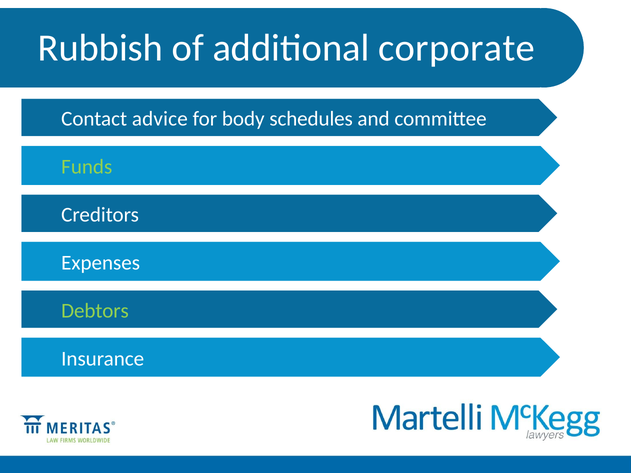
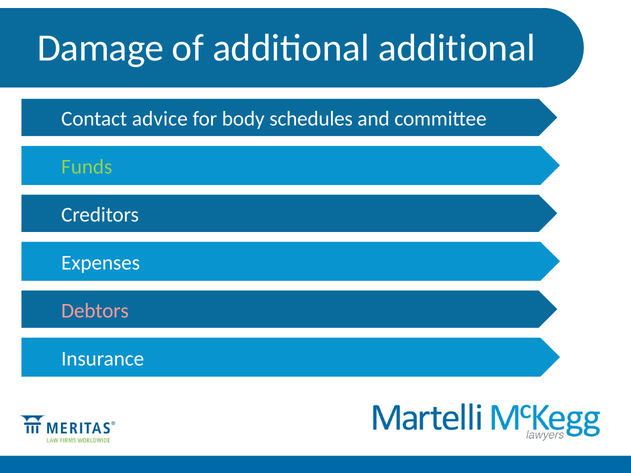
Rubbish: Rubbish -> Damage (101, 48)
additional corporate: corporate -> additional (457, 48)
Debtors colour: light green -> pink (95, 311)
